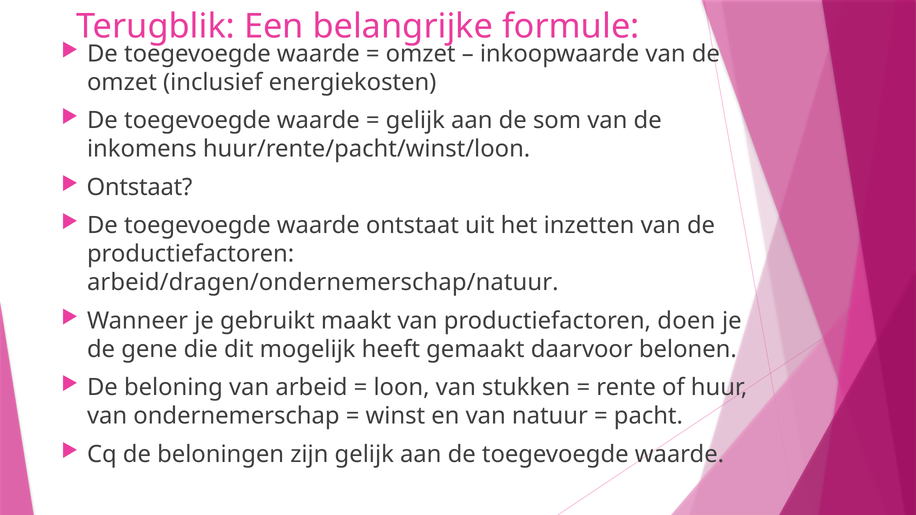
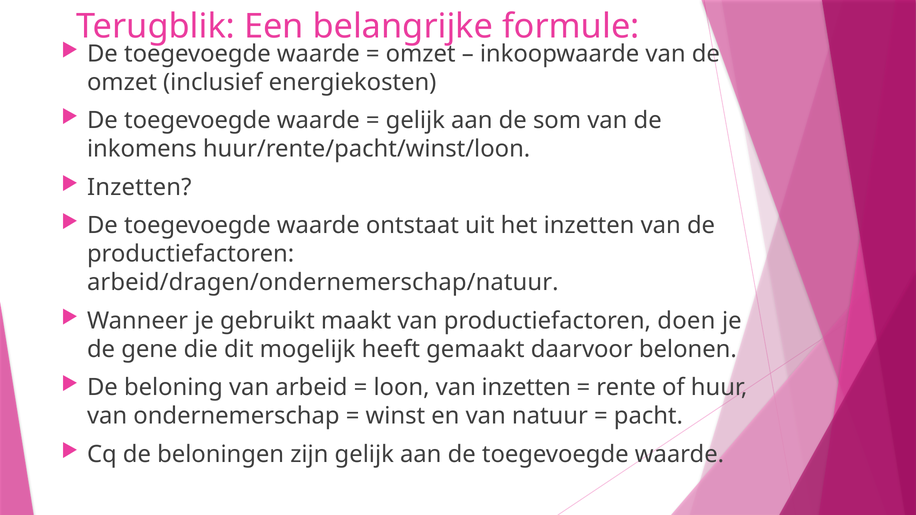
Ontstaat: Ontstaat -> Inzetten (139, 187)
van stukken: stukken -> inzetten (526, 388)
